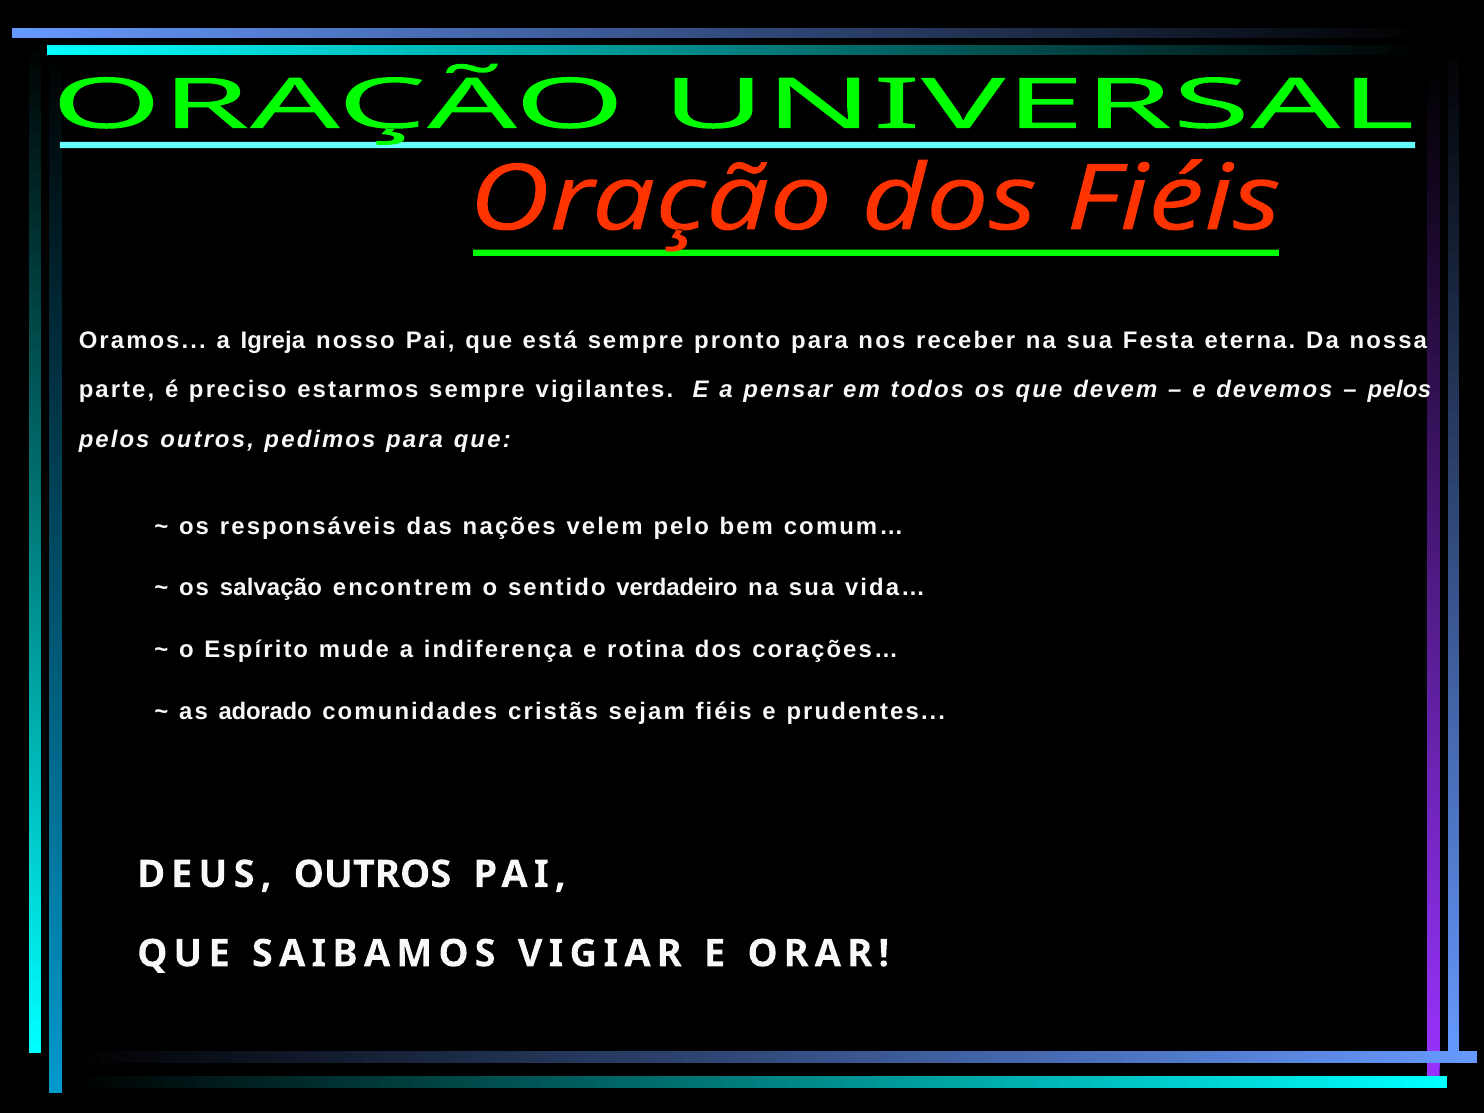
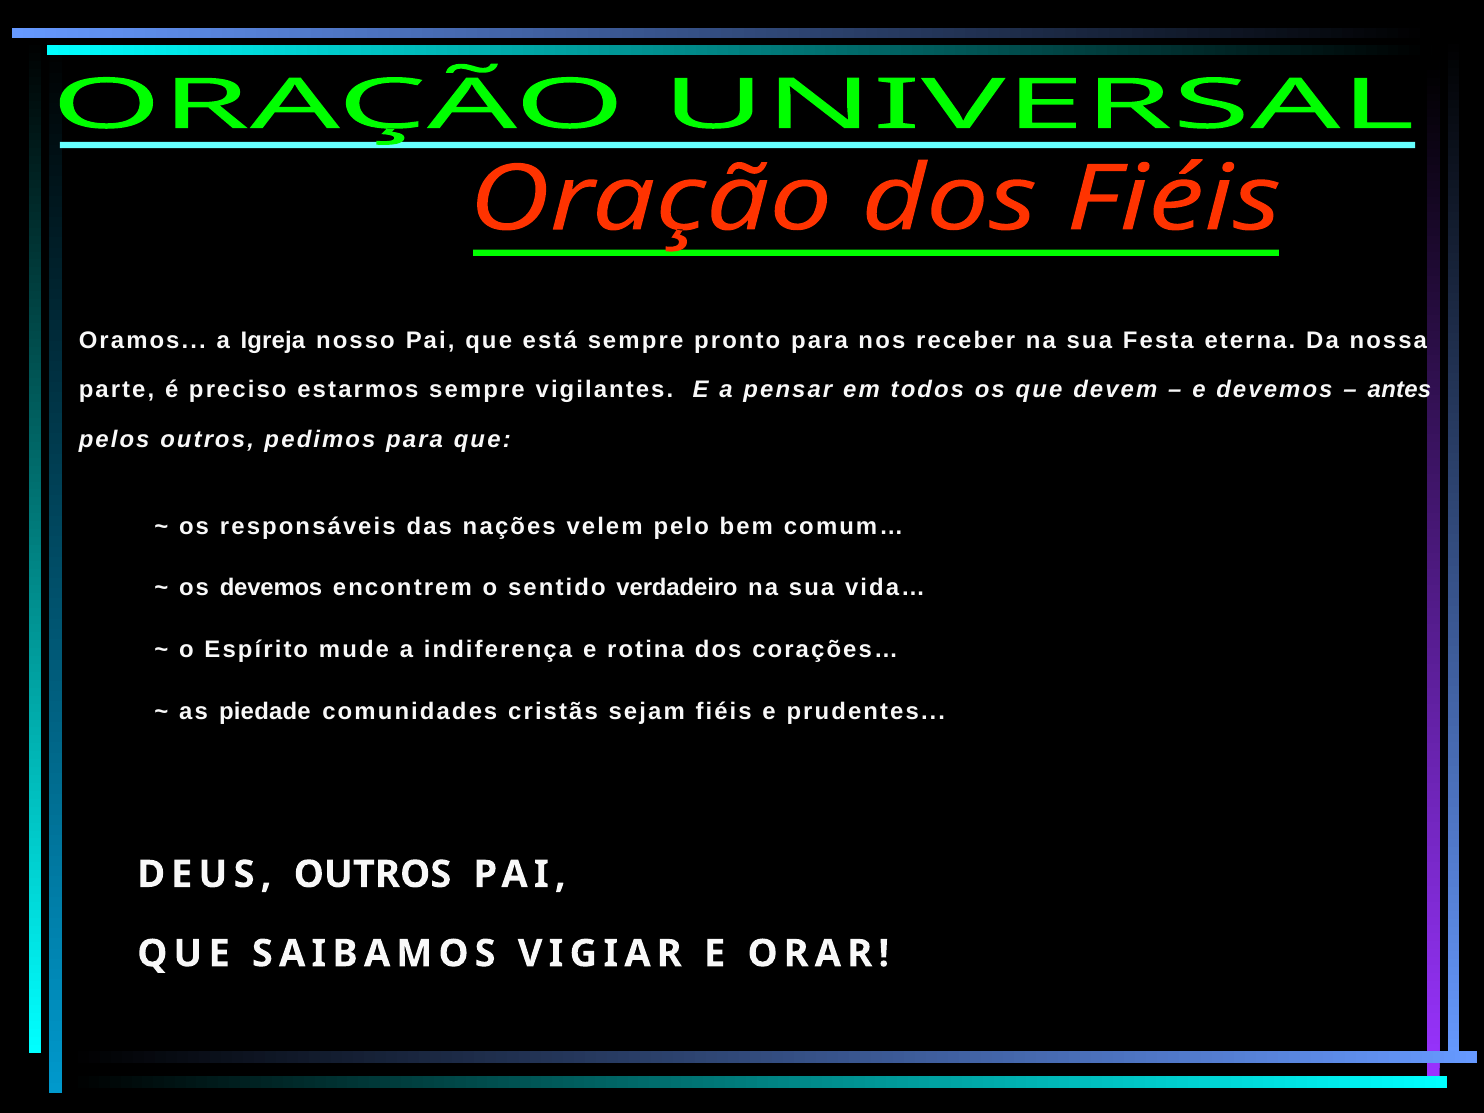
pelos: pelos -> antes (1399, 390)
os salvação: salvação -> devemos (271, 588)
adorado: adorado -> piedade (265, 712)
